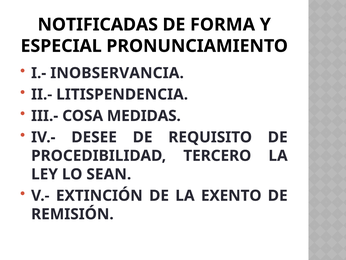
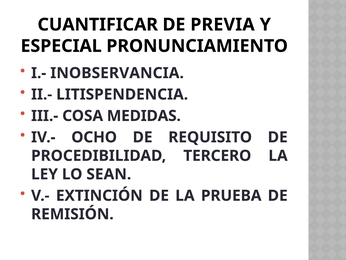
NOTIFICADAS: NOTIFICADAS -> CUANTIFICAR (98, 25)
FORMA: FORMA -> PREVIA (222, 25)
DESEE: DESEE -> OCHO (94, 137)
EXENTO: EXENTO -> PRUEBA (231, 195)
